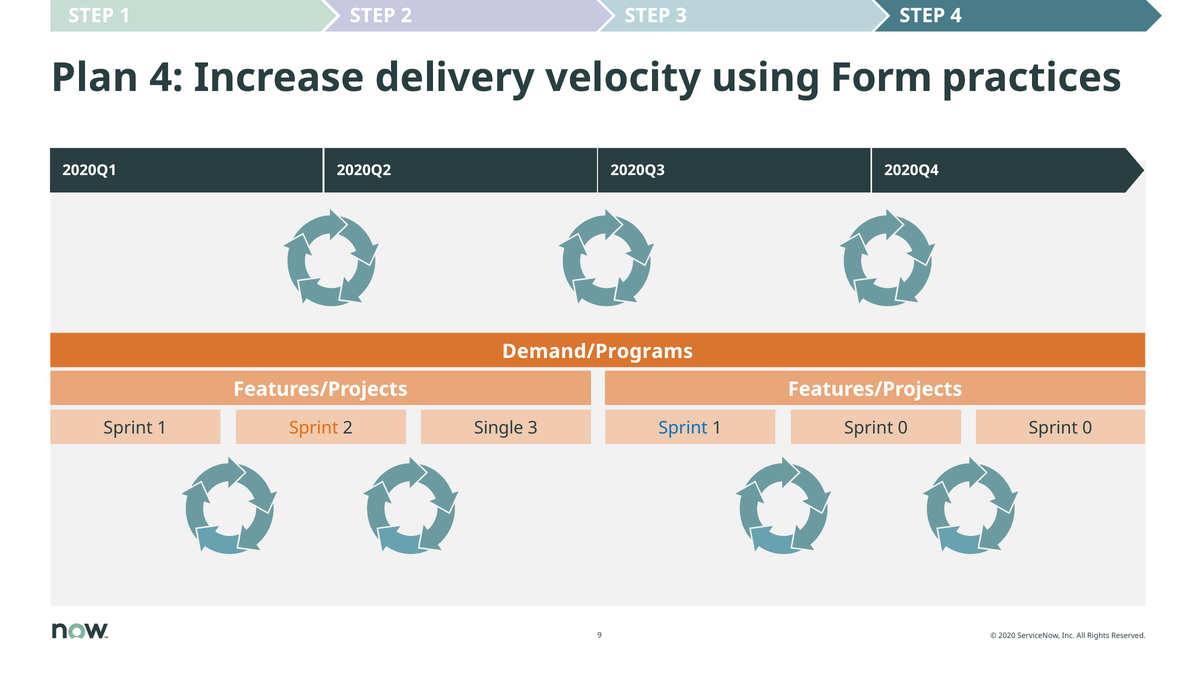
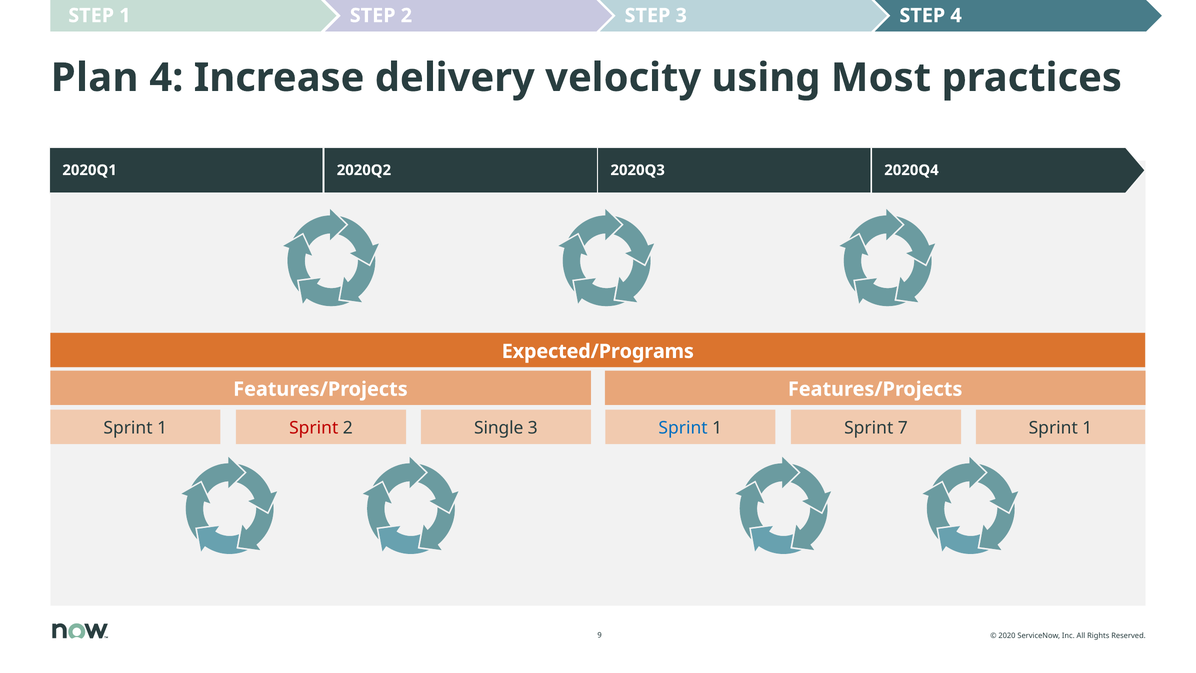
Form: Form -> Most (881, 78)
Demand/Programs: Demand/Programs -> Expected/Programs (598, 351)
Sprint colour: orange -> red (314, 428)
0: 0 -> 7 (903, 428)
1 Sprint 0: 0 -> 1 (1087, 428)
